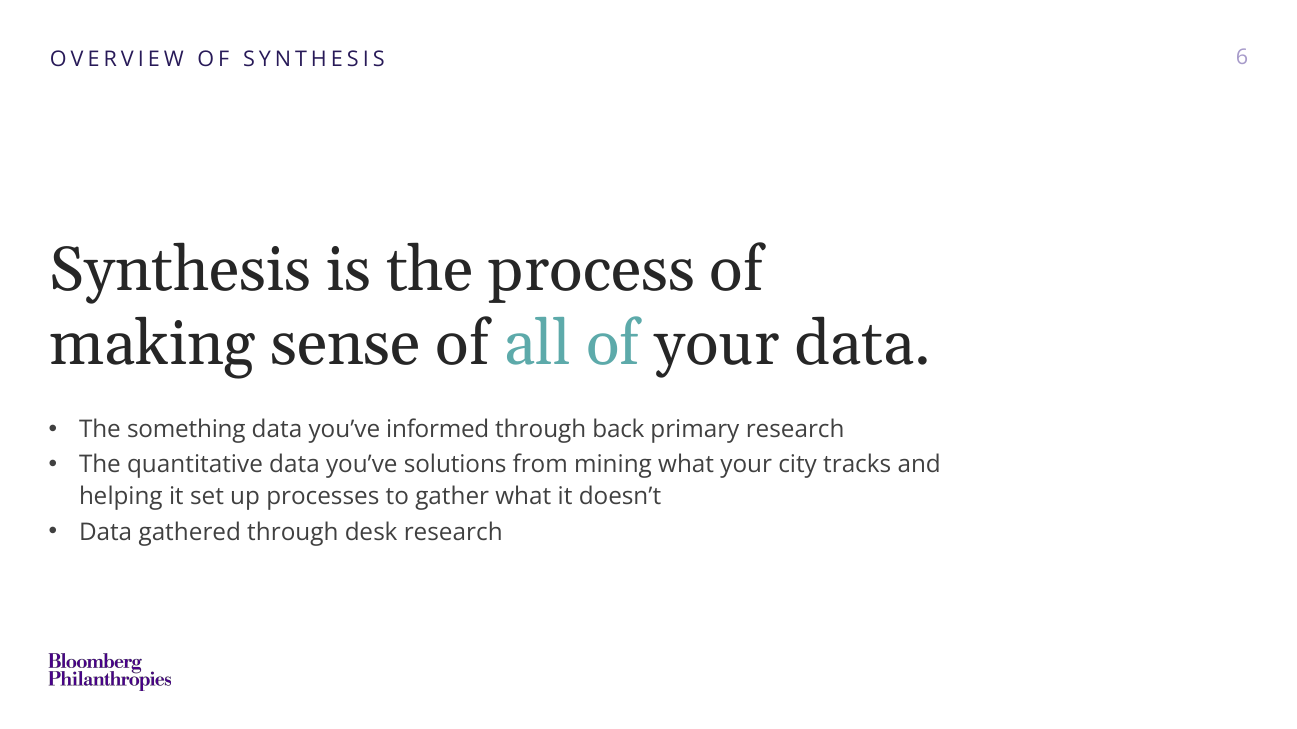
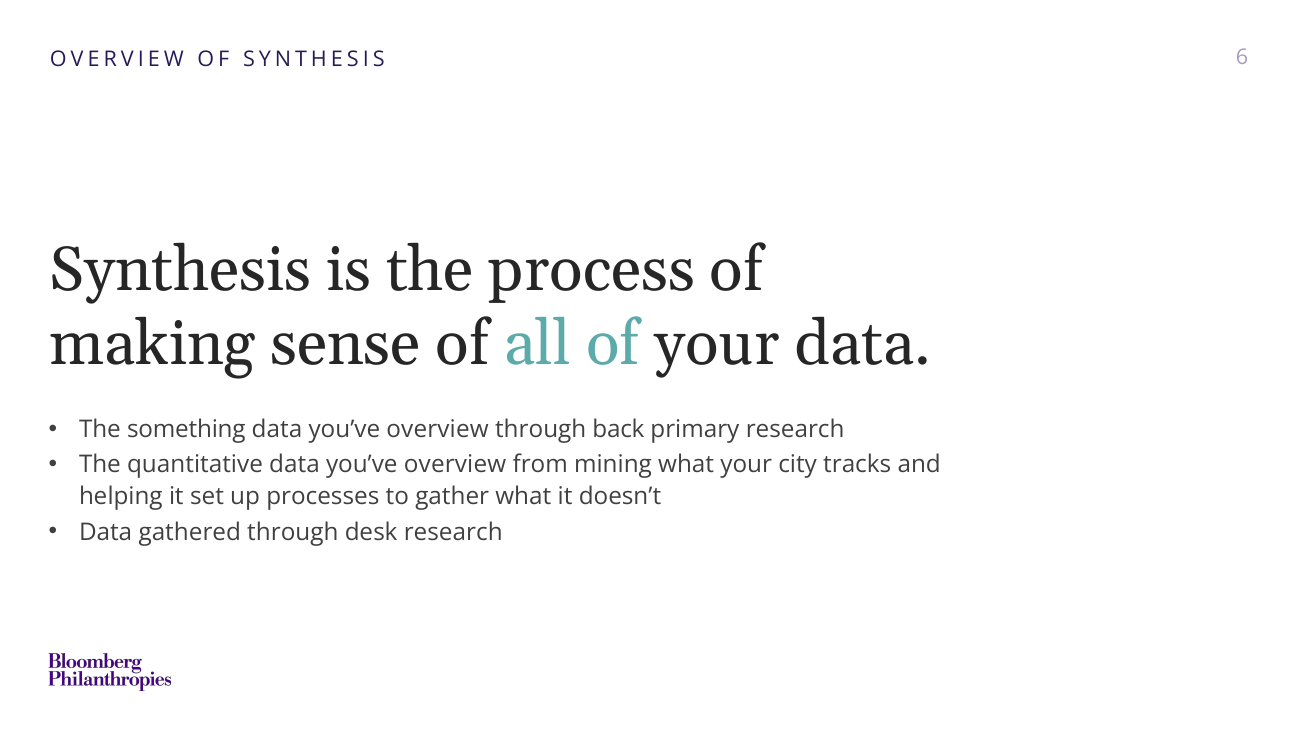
informed: informed -> overview (438, 430)
quantitative data you’ve solutions: solutions -> overview (455, 465)
